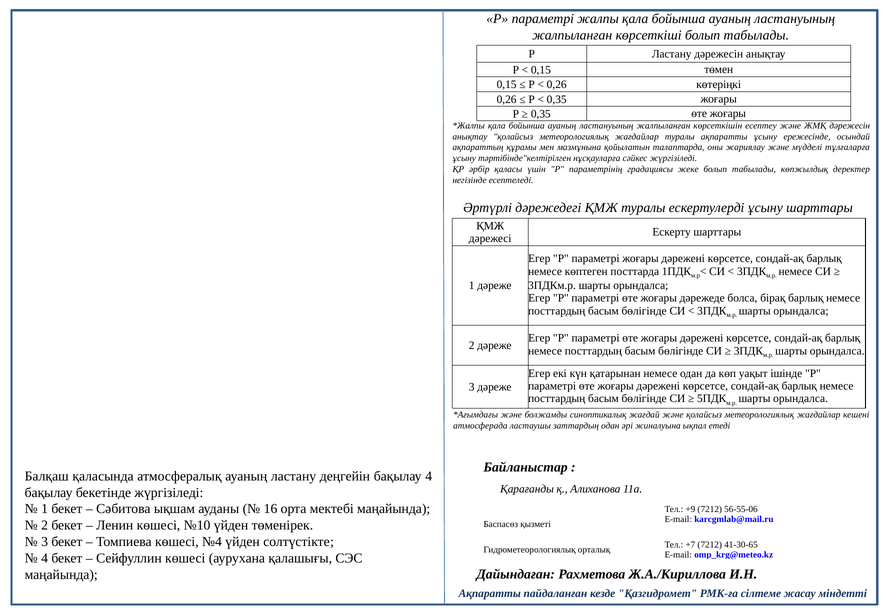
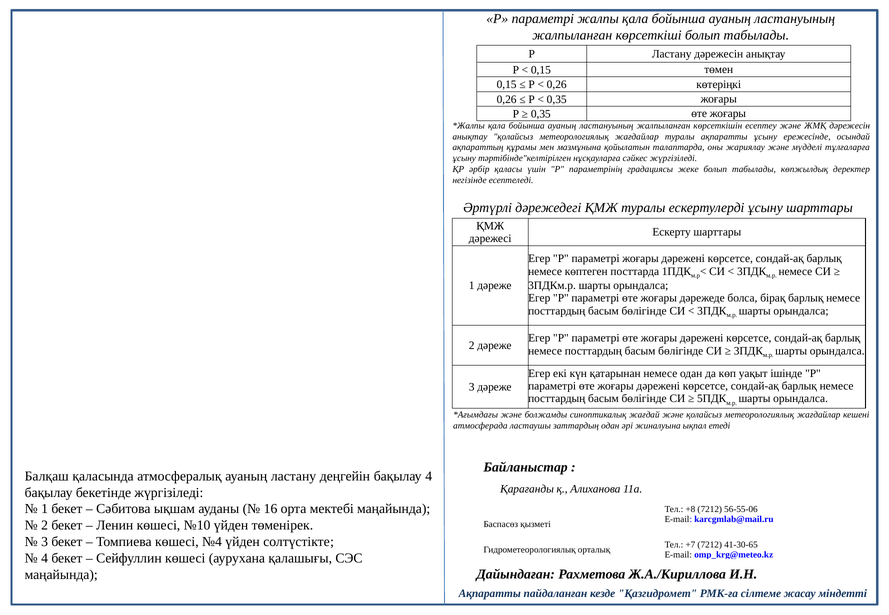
+9: +9 -> +8 (690, 510)
